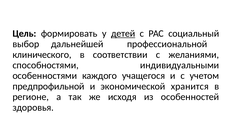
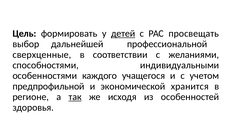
социальный: социальный -> просвещать (194, 34)
клинического: клинического -> сверхценные (42, 55)
так underline: none -> present (75, 97)
